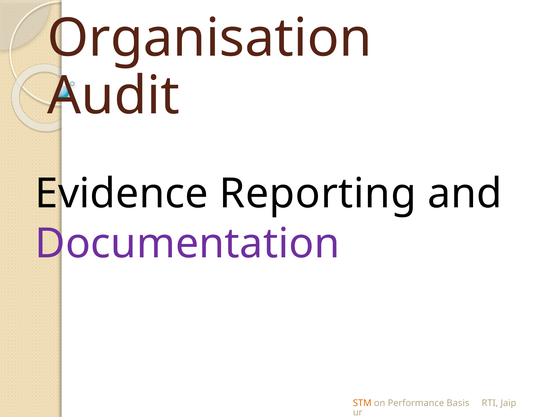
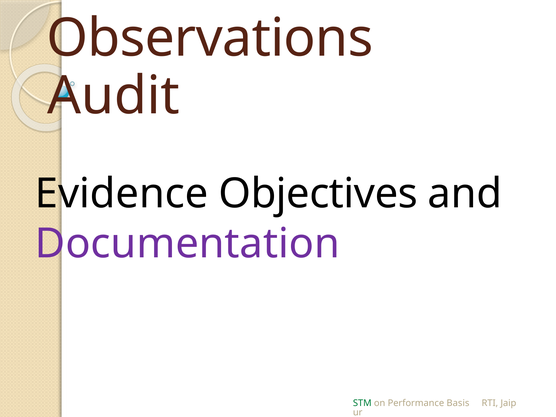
Organisation: Organisation -> Observations (210, 38)
Reporting: Reporting -> Objectives (318, 194)
STM colour: orange -> green (362, 403)
